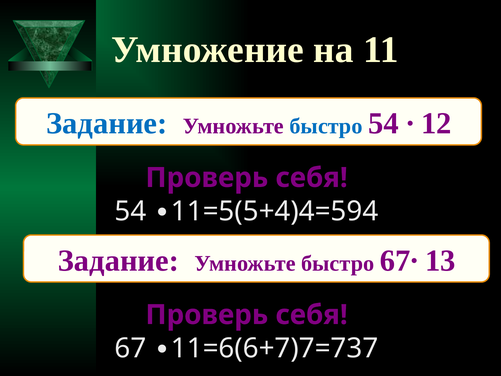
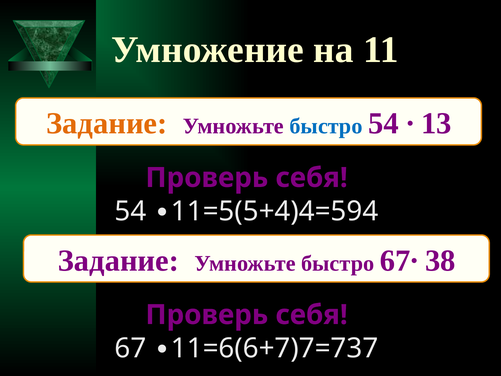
Задание colour: blue -> orange (107, 123)
12: 12 -> 13 (436, 123)
13: 13 -> 38 (440, 260)
